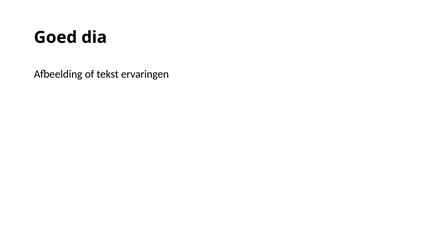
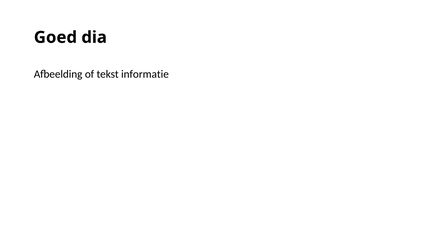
ervaringen: ervaringen -> informatie (145, 74)
